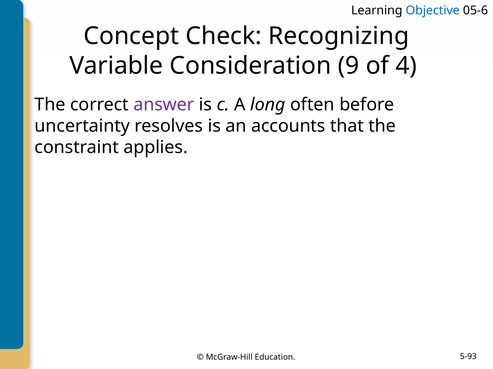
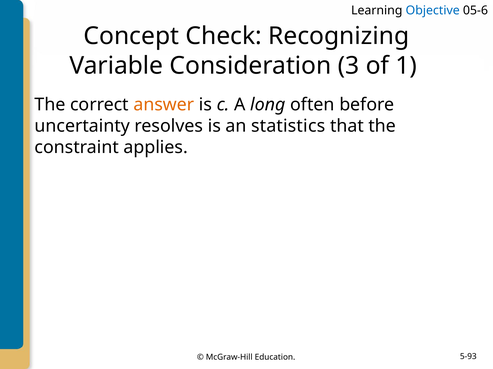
9: 9 -> 3 (349, 66)
4: 4 -> 1 (406, 66)
answer colour: purple -> orange (164, 105)
accounts: accounts -> statistics (288, 126)
